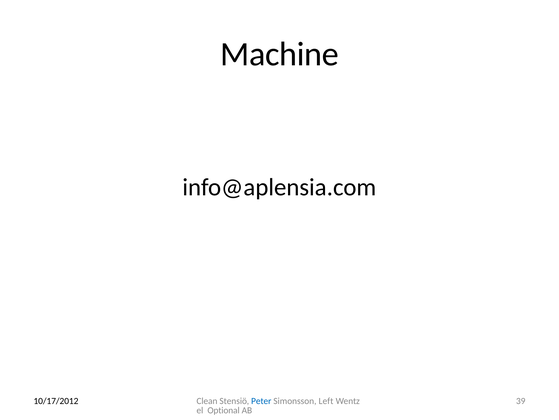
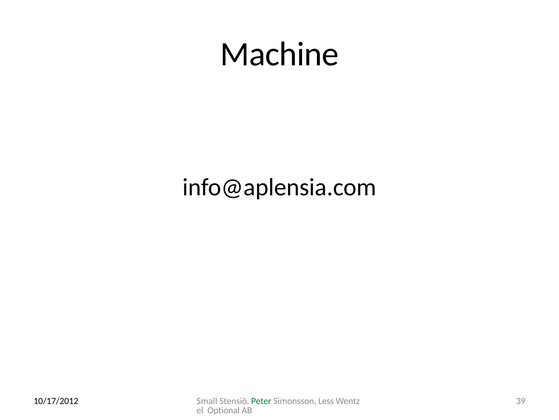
Clean: Clean -> Small (207, 400)
Peter colour: blue -> green (261, 400)
Left: Left -> Less (326, 400)
